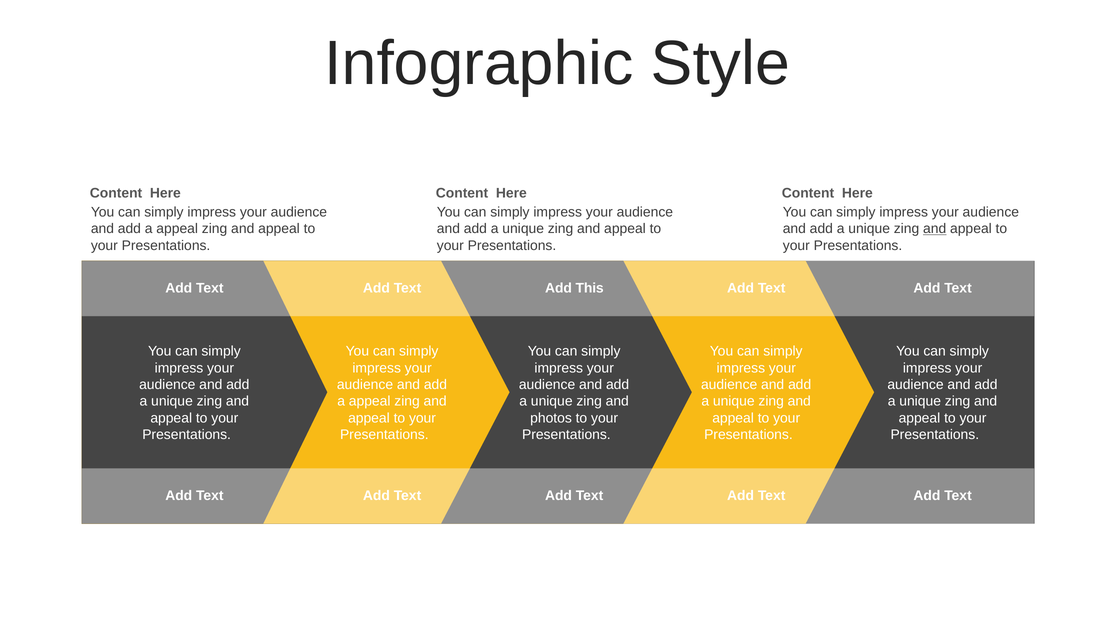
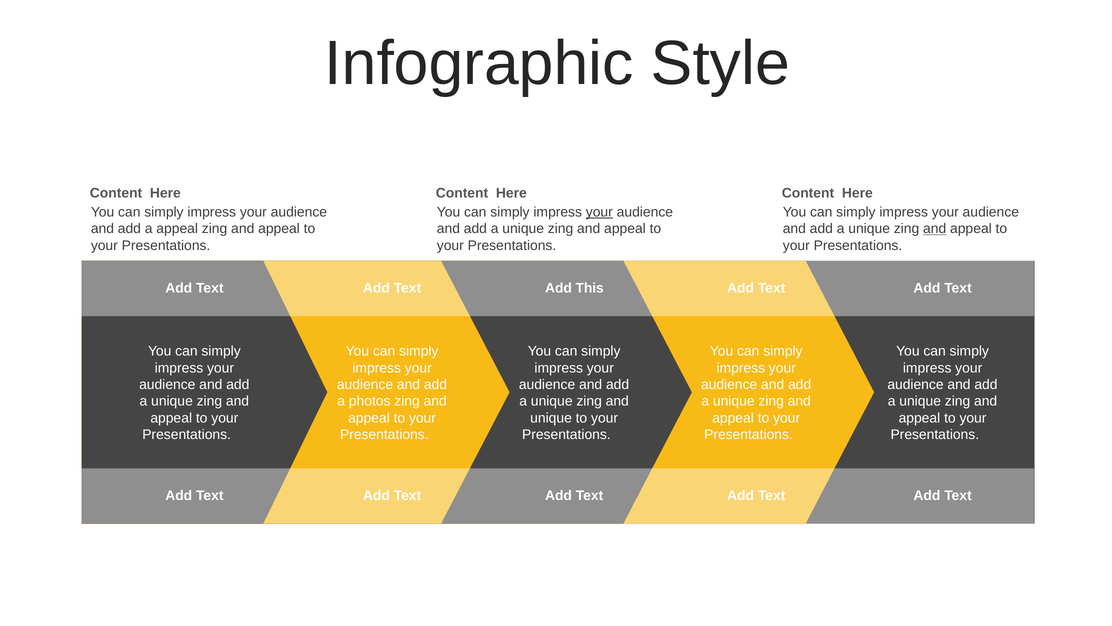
your underline: none -> present (599, 212)
appeal: appeal -> photos (370, 401)
photos: photos -> unique (551, 418)
